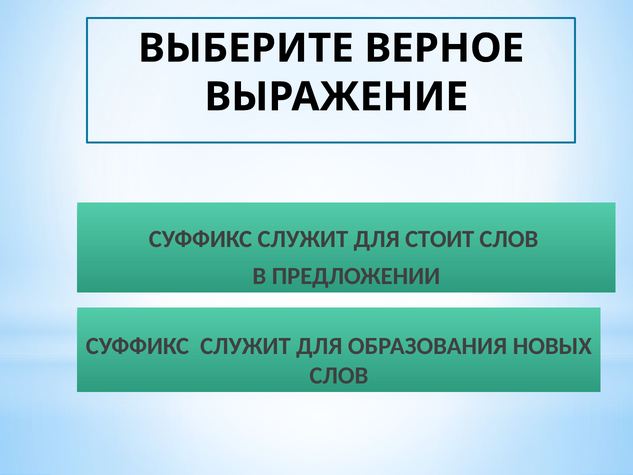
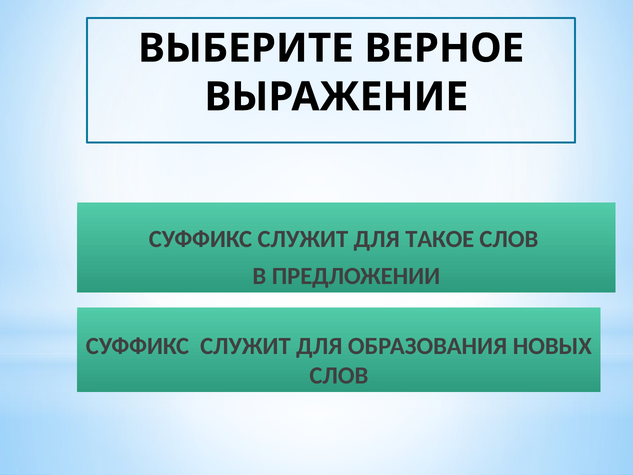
СТОИТ: СТОИТ -> ТАКОЕ (440, 239)
